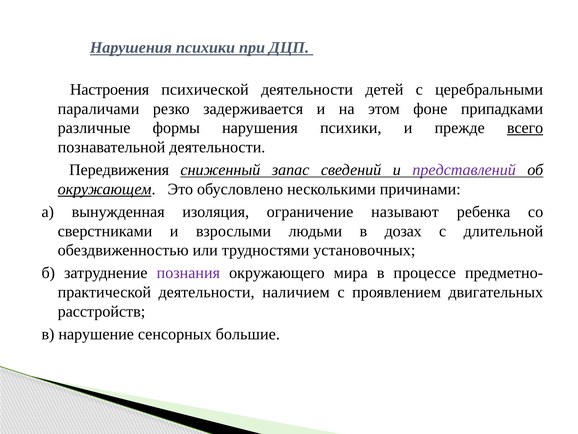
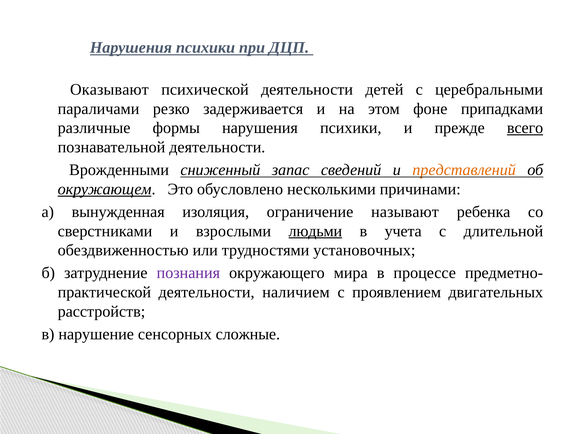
Настроения: Настроения -> Оказывают (109, 89)
Передвижения: Передвижения -> Врожденными (119, 170)
представлений colour: purple -> orange (464, 170)
людьми underline: none -> present (315, 231)
дозах: дозах -> учета (403, 231)
большие: большие -> сложные (248, 334)
